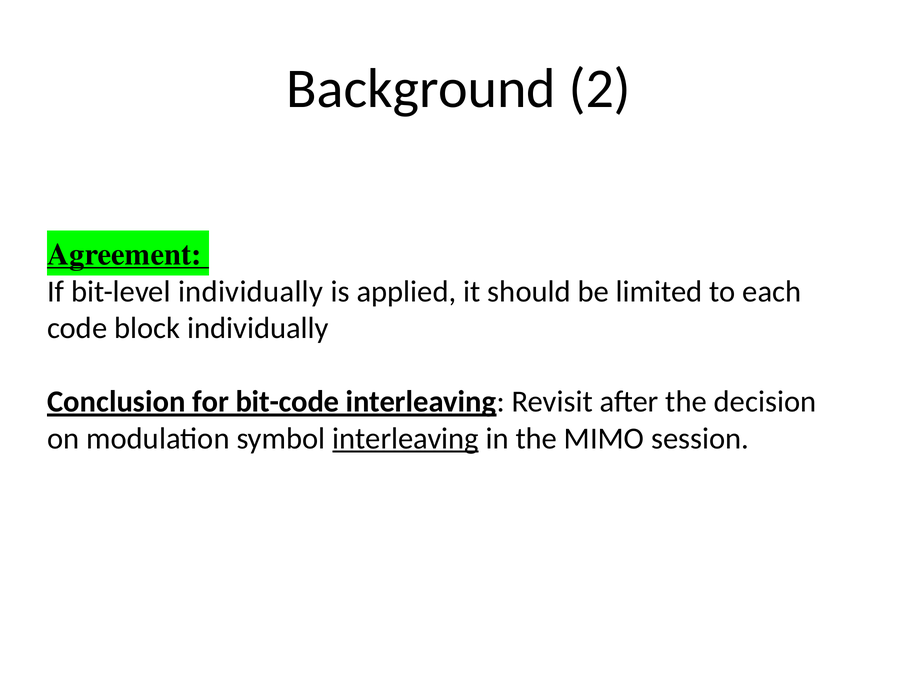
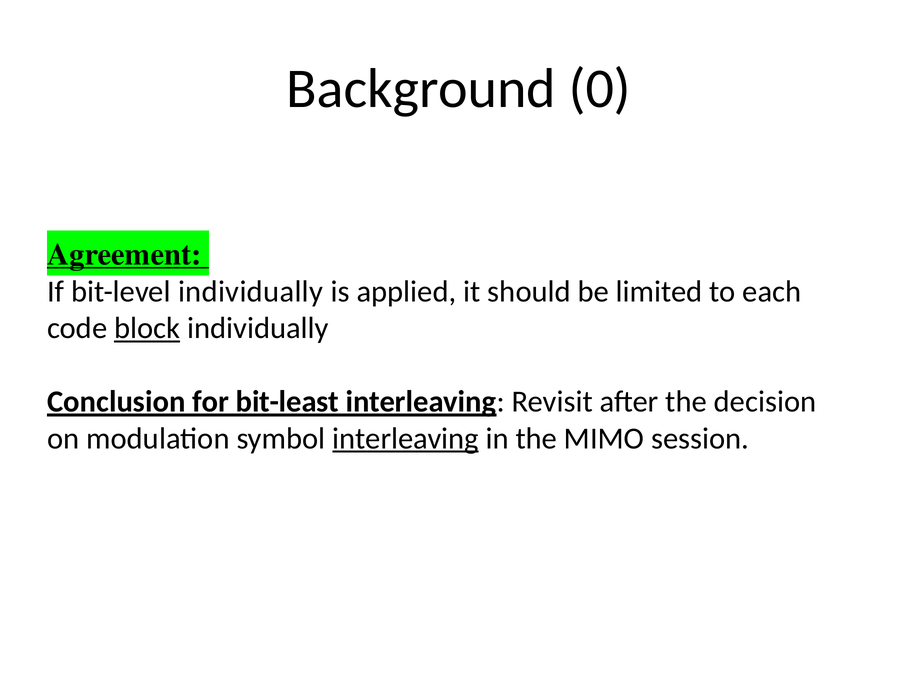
2: 2 -> 0 (600, 89)
block underline: none -> present (147, 328)
bit-code: bit-code -> bit-least (287, 401)
